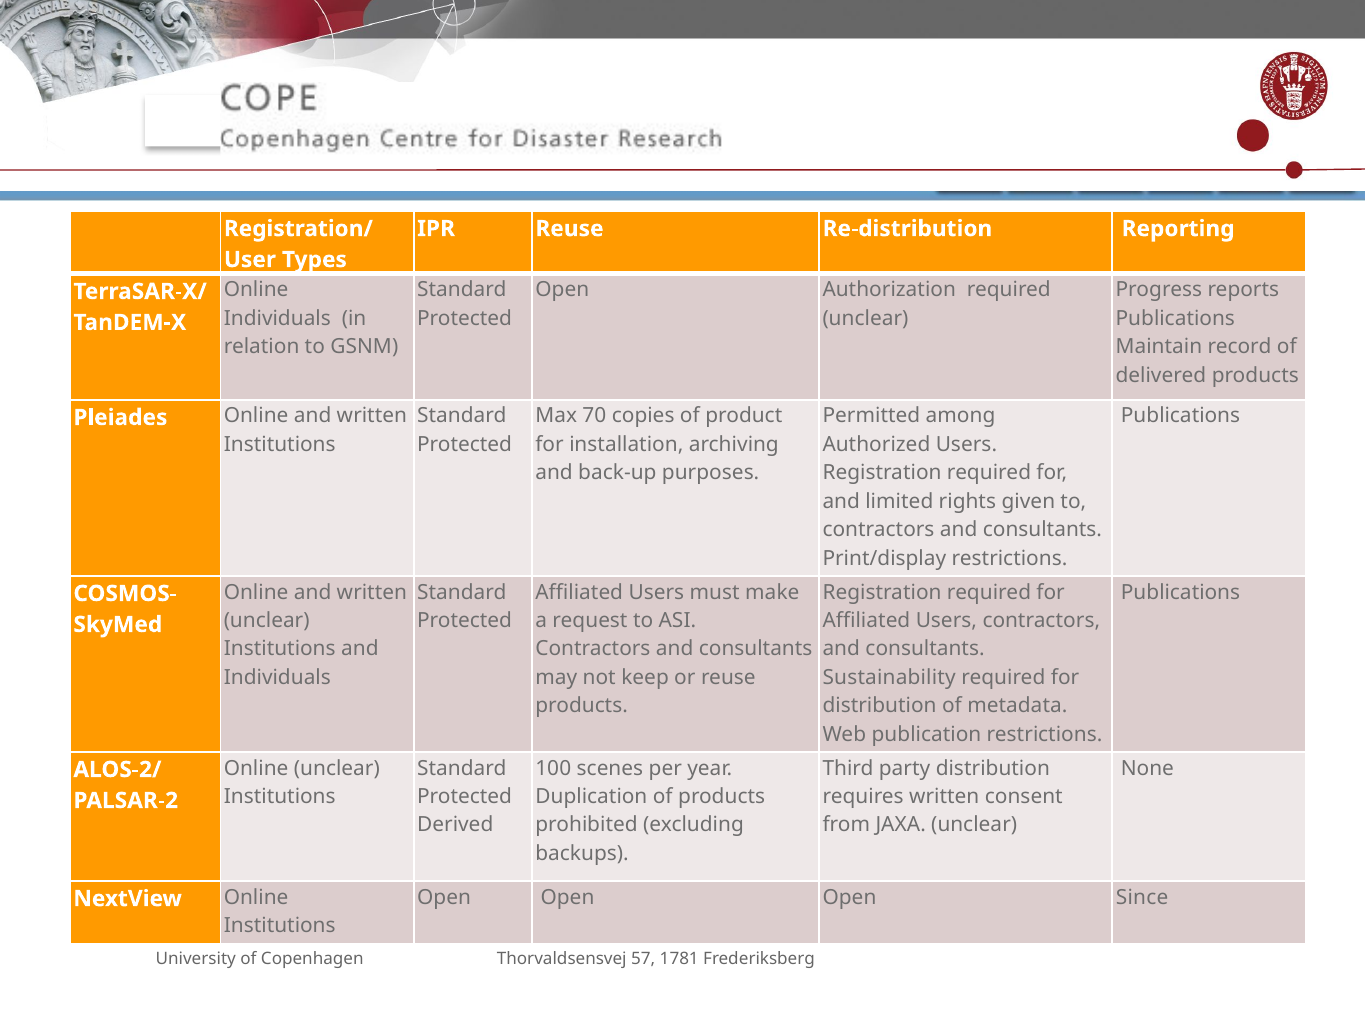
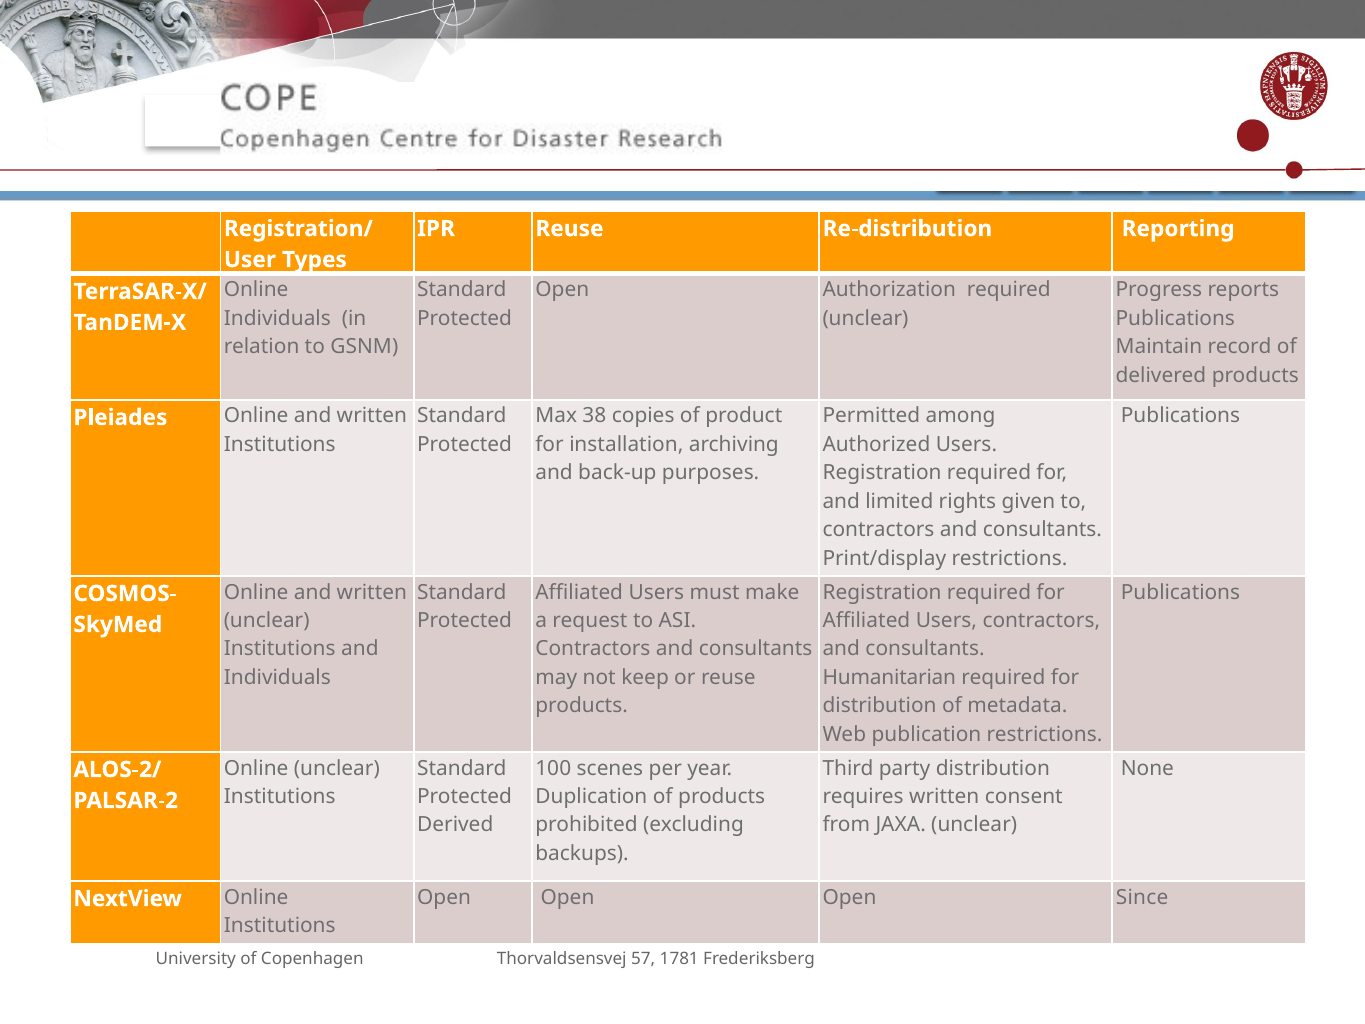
70: 70 -> 38 (594, 416)
Sustainability: Sustainability -> Humanitarian (889, 677)
